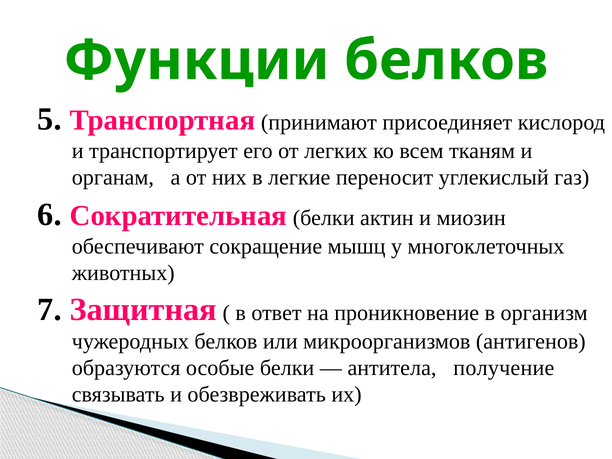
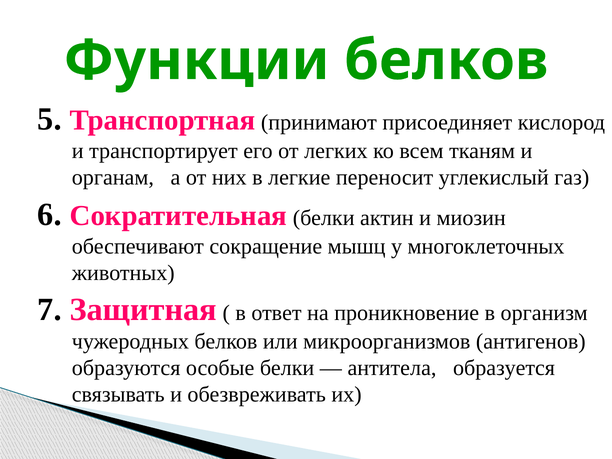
получение: получение -> образуется (504, 368)
